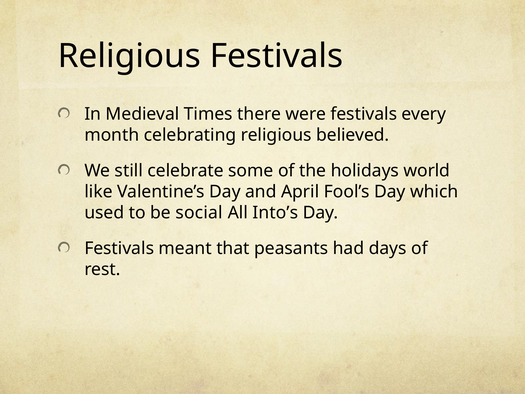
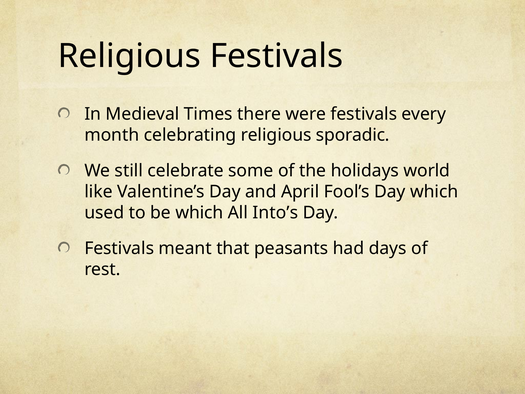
believed: believed -> sporadic (353, 135)
be social: social -> which (199, 213)
